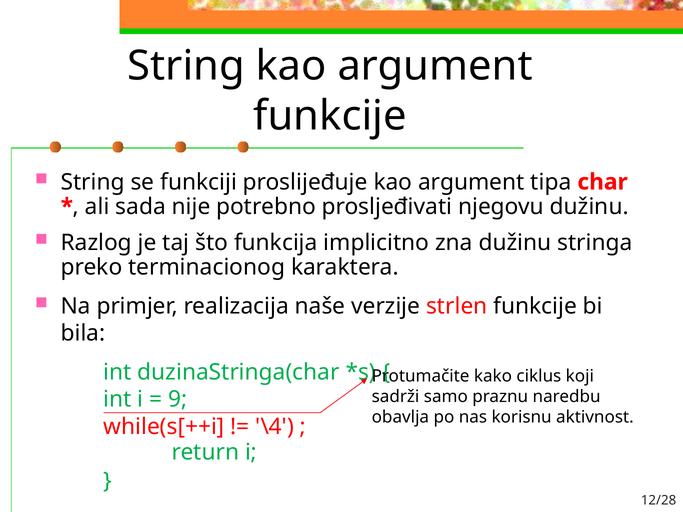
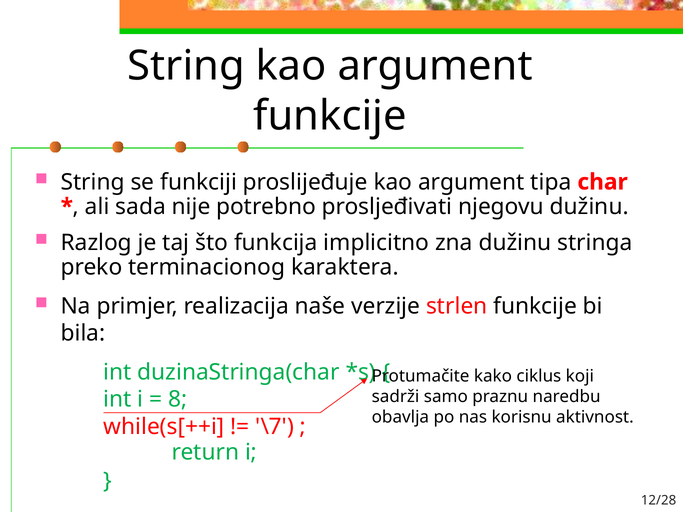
9: 9 -> 8 (178, 400)
\4: \4 -> \7 (275, 427)
